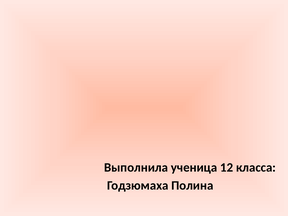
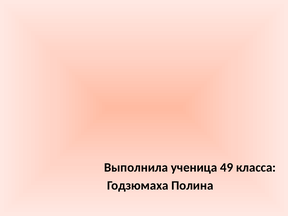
12: 12 -> 49 (227, 168)
